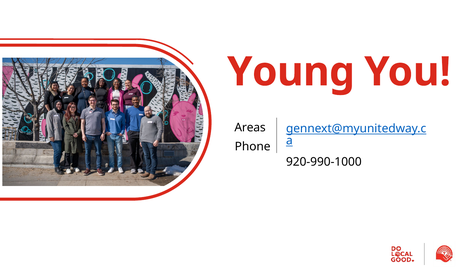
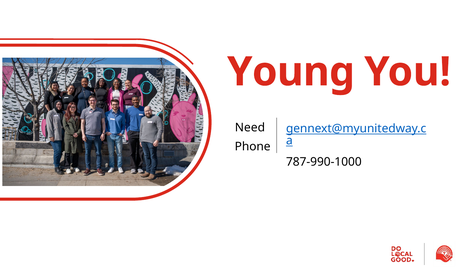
Areas: Areas -> Need (250, 127)
920-990-1000: 920-990-1000 -> 787-990-1000 (324, 162)
